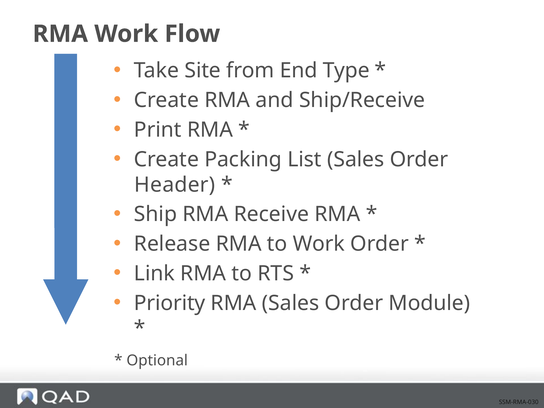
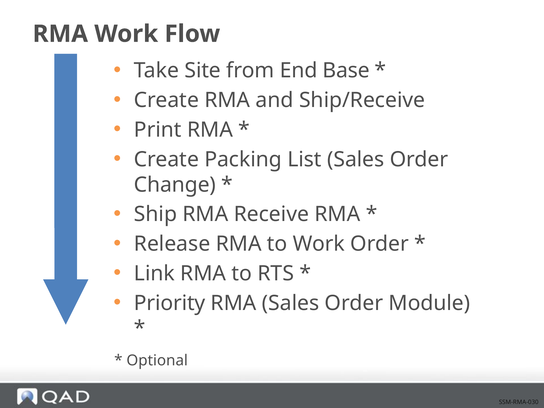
Type: Type -> Base (346, 71)
Header: Header -> Change (175, 185)
